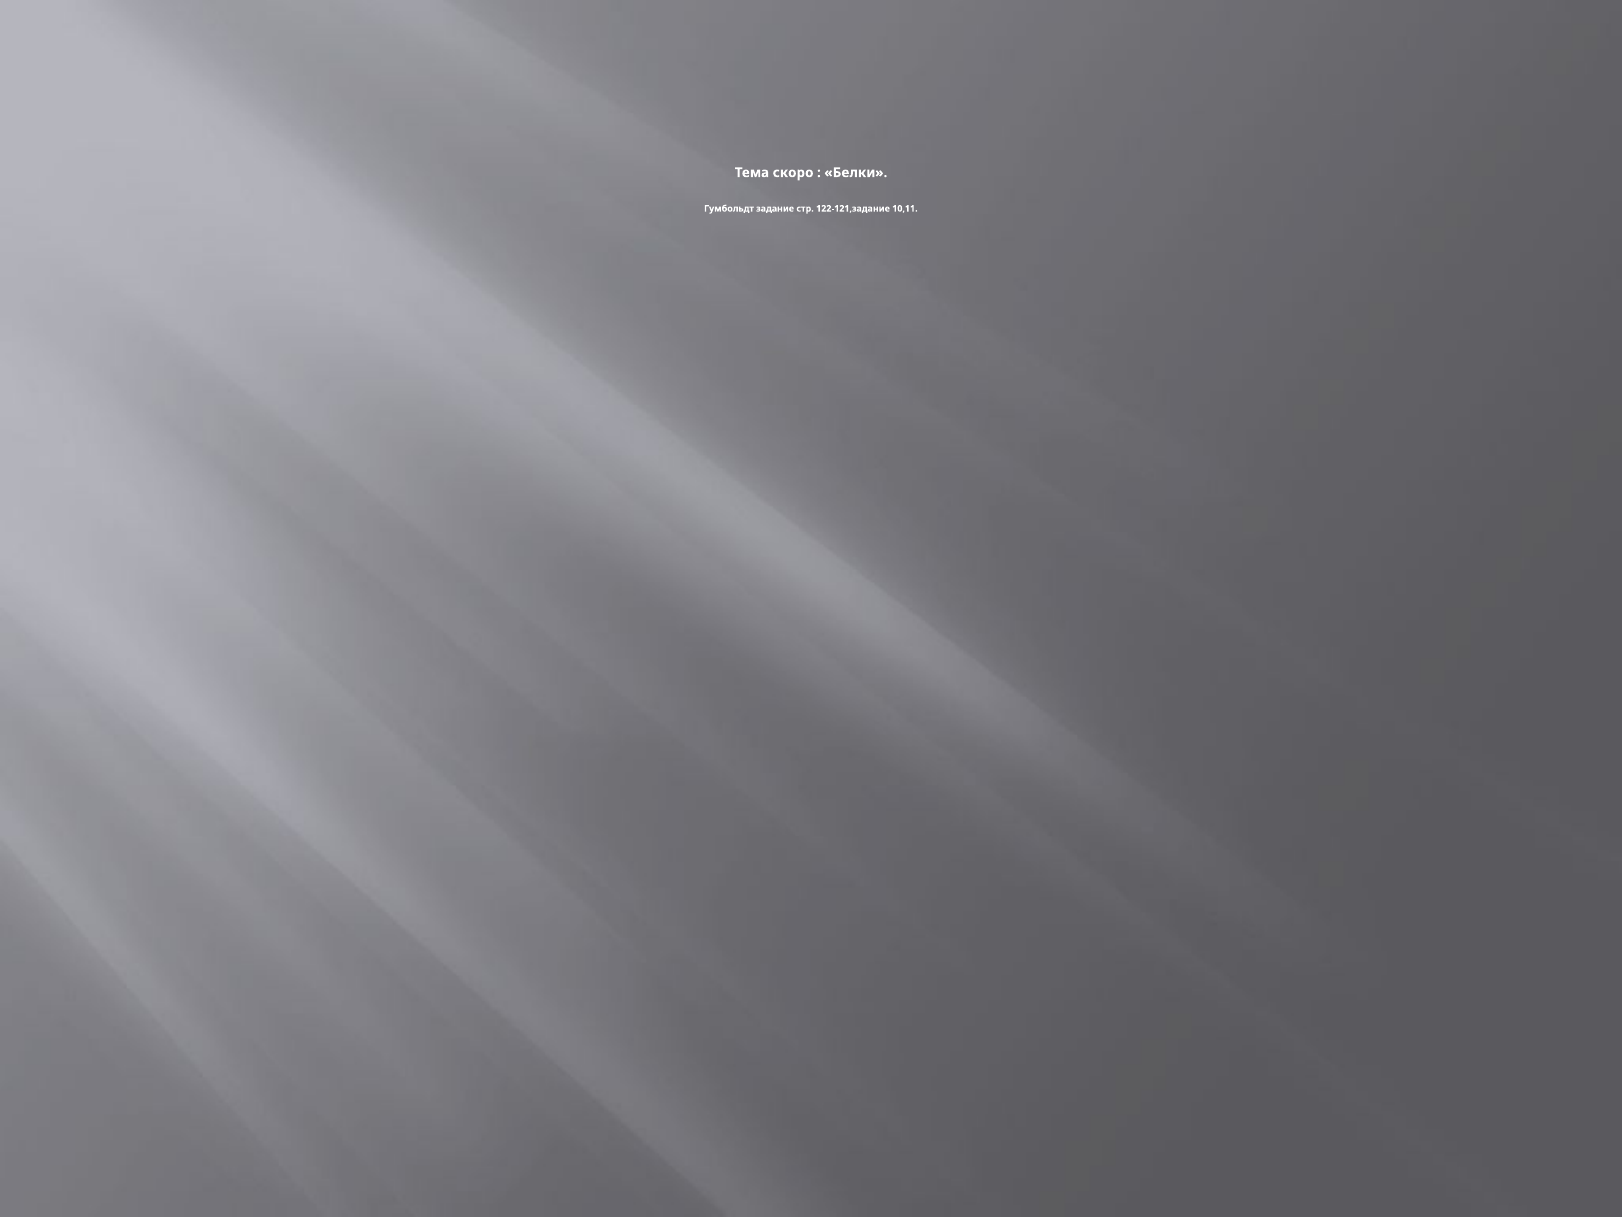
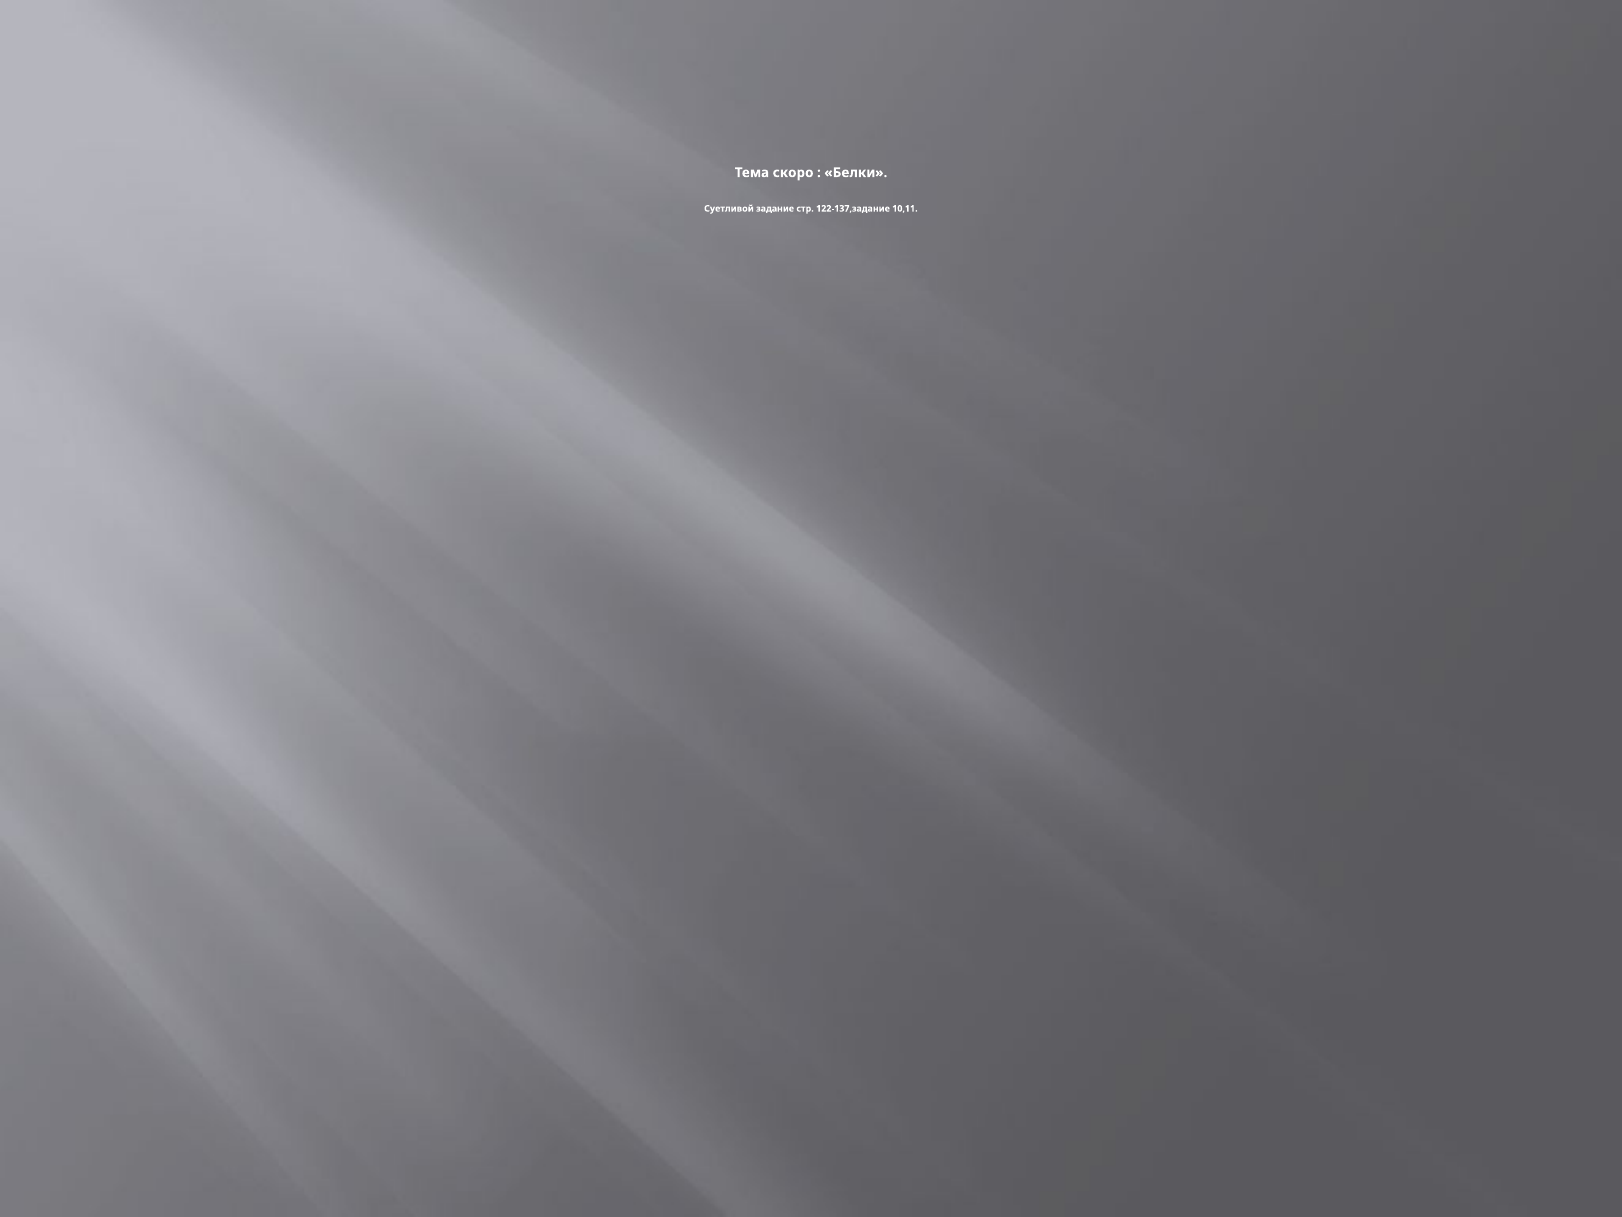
Гумбольдт: Гумбольдт -> Суетливой (729, 209)
122-121,задание: 122-121,задание -> 122-137,задание (853, 209)
